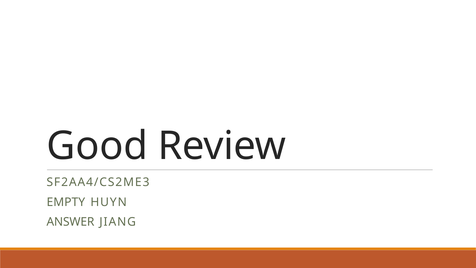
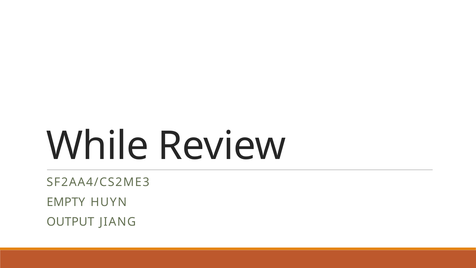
Good: Good -> While (97, 146)
ANSWER: ANSWER -> OUTPUT (70, 222)
